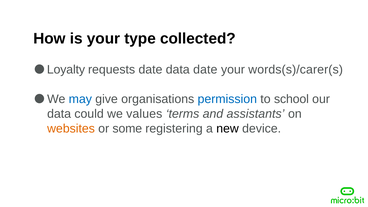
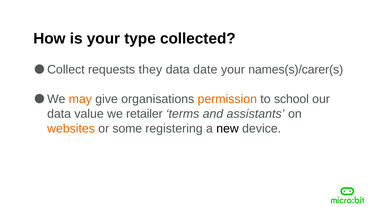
Loyalty: Loyalty -> Collect (66, 70)
requests date: date -> they (150, 70)
words(s)/carer(s: words(s)/carer(s -> names(s)/carer(s (296, 70)
may colour: blue -> orange (80, 99)
permission colour: blue -> orange (227, 99)
could: could -> value (89, 114)
values: values -> retailer (144, 114)
